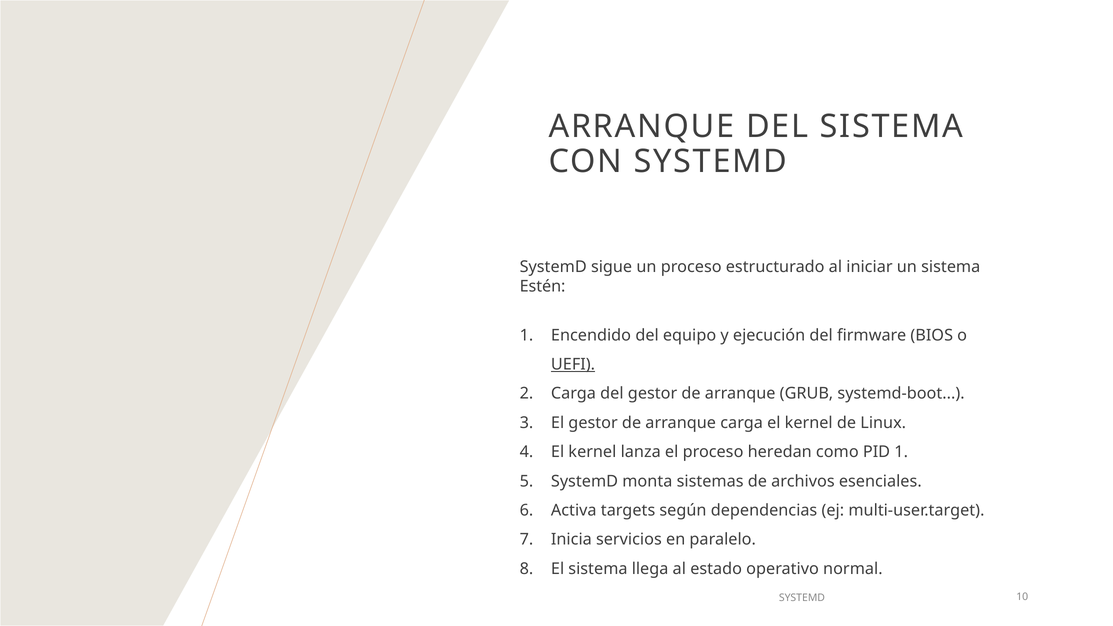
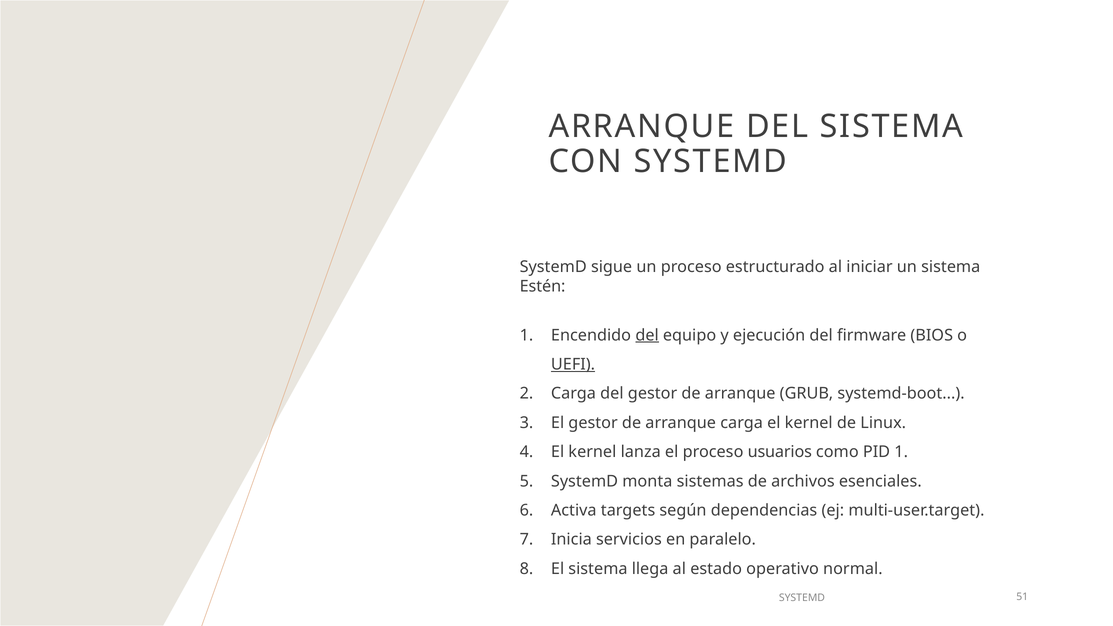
del underline: none -> present (647, 335)
heredan: heredan -> usuarios (780, 452)
10: 10 -> 51 (1022, 597)
